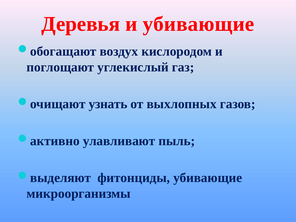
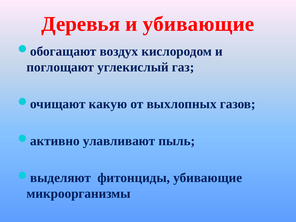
узнать: узнать -> какую (108, 104)
